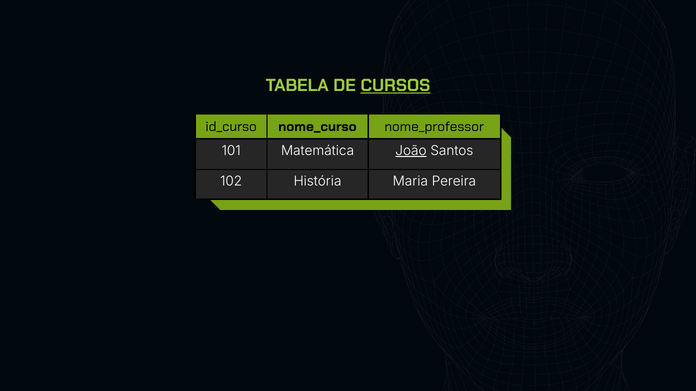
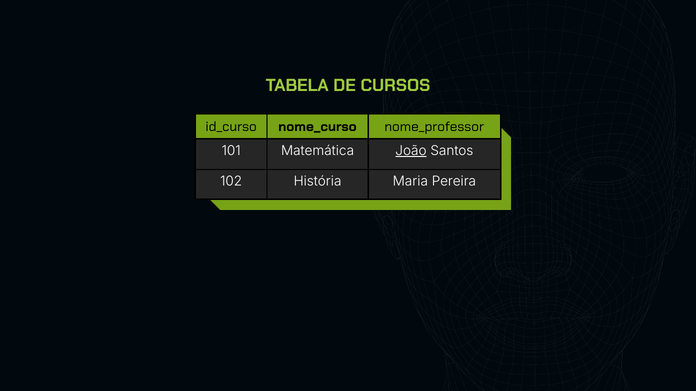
CURSOS underline: present -> none (395, 86)
